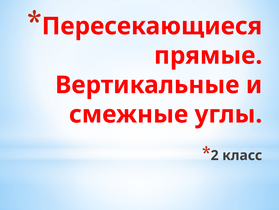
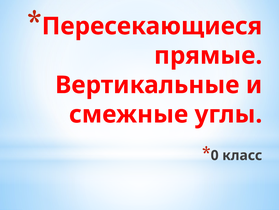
2: 2 -> 0 (215, 155)
